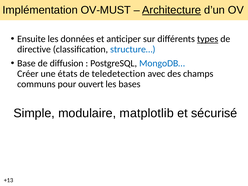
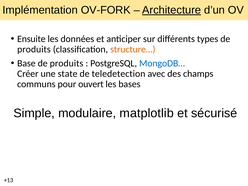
OV-MUST: OV-MUST -> OV-FORK (106, 10)
types underline: present -> none (208, 39)
directive: directive -> produits (34, 49)
structure… colour: blue -> orange (133, 49)
Base de diffusion: diffusion -> produits (67, 63)
états: états -> state (68, 74)
